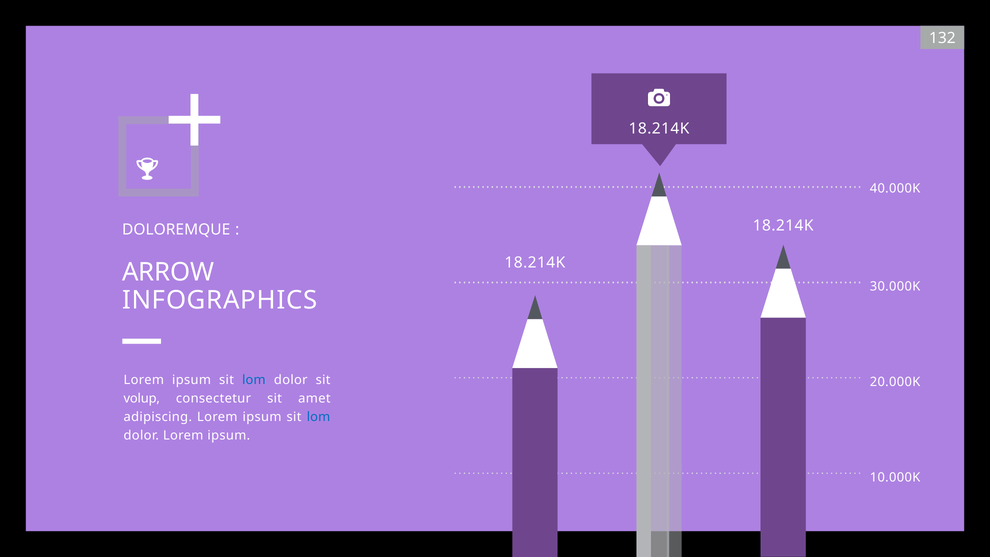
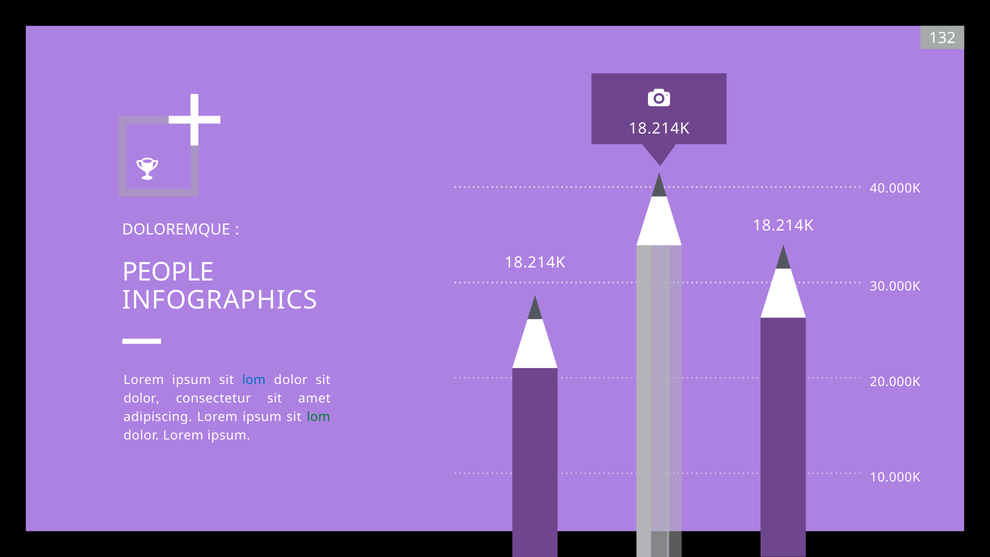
ARROW: ARROW -> PEOPLE (168, 272)
volup: volup -> dolor (142, 398)
lom colour: blue -> green (318, 417)
